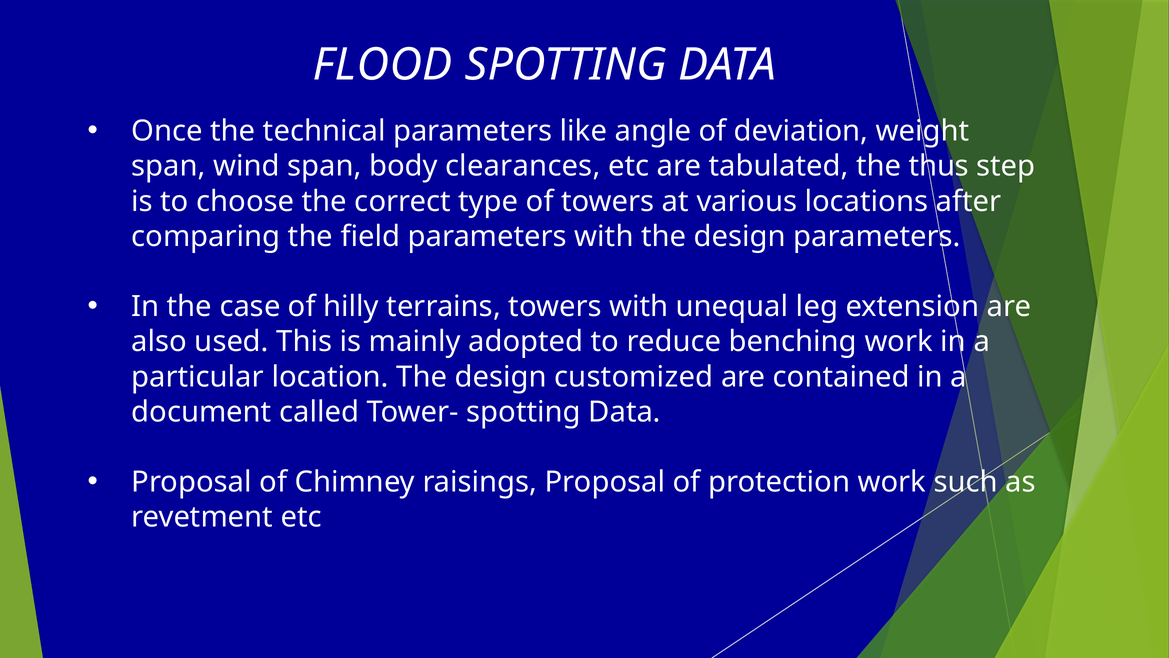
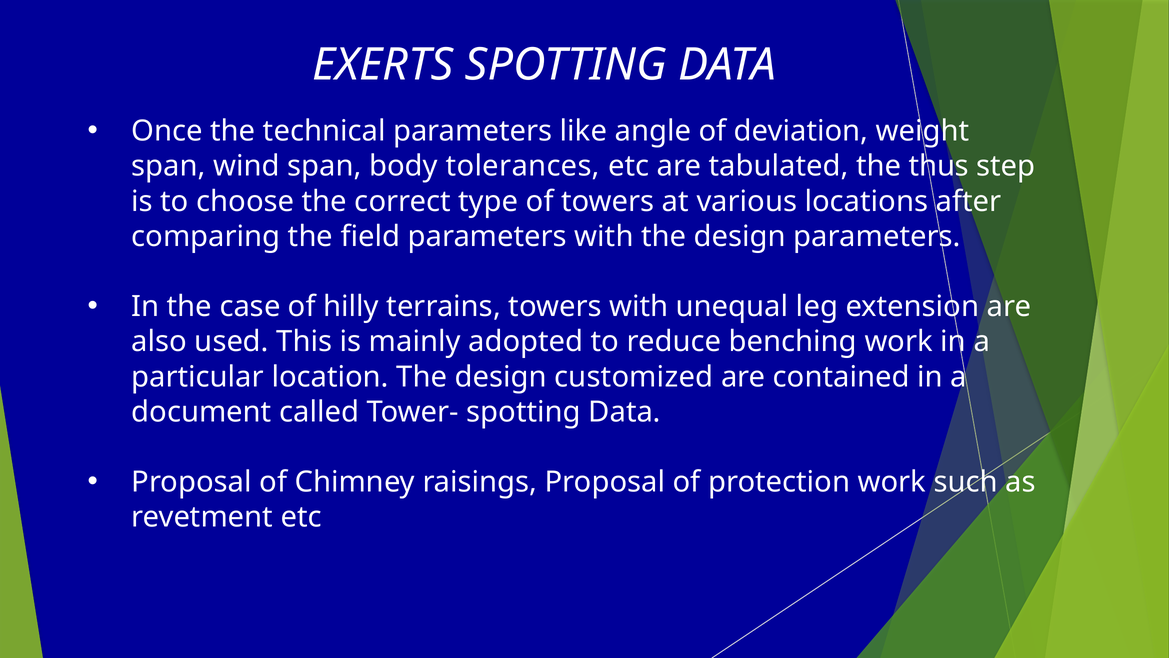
FLOOD: FLOOD -> EXERTS (383, 65)
clearances: clearances -> tolerances (523, 166)
